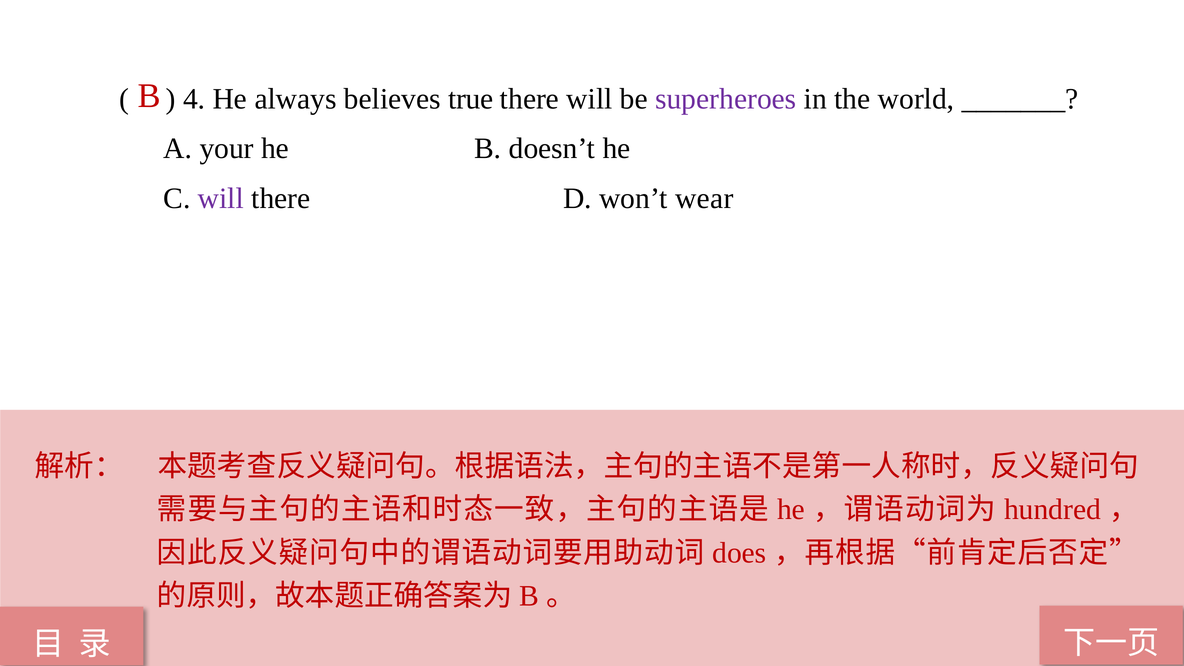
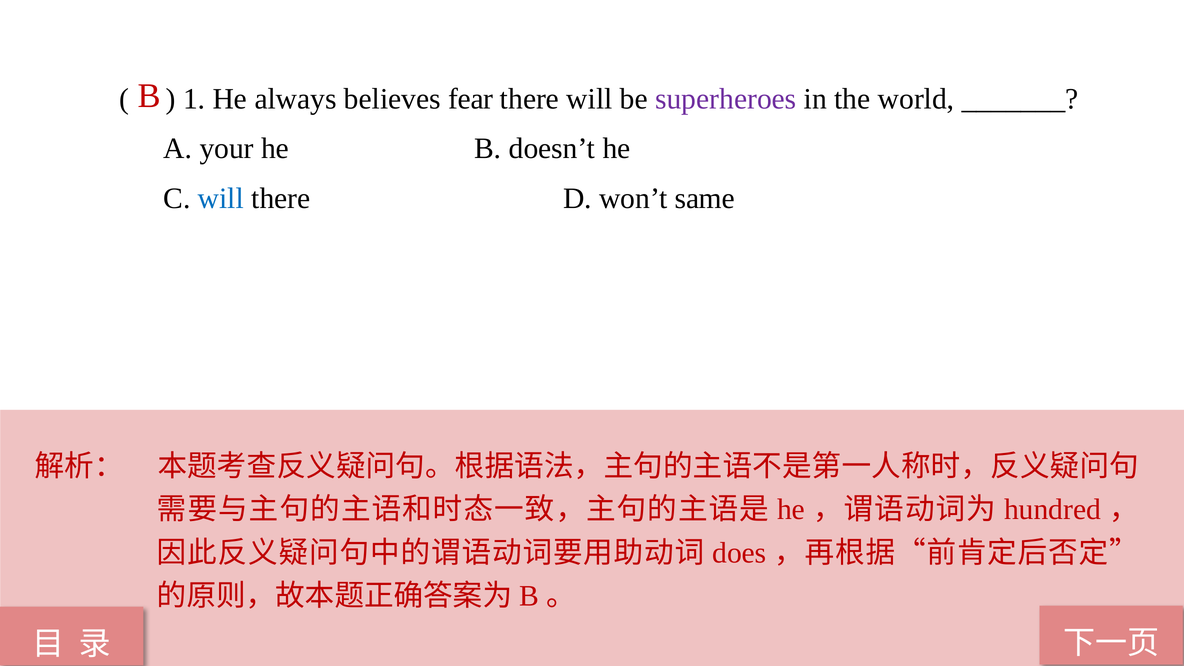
4: 4 -> 1 (194, 99)
true: true -> fear (471, 99)
will colour: purple -> blue (221, 198)
wear: wear -> same (705, 198)
